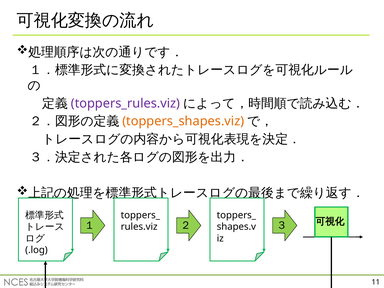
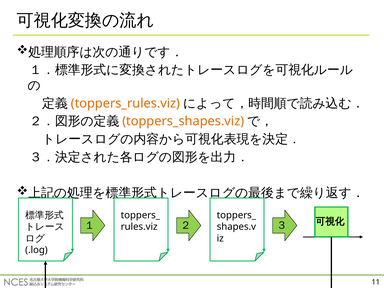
toppers_rules.viz colour: purple -> orange (125, 103)
